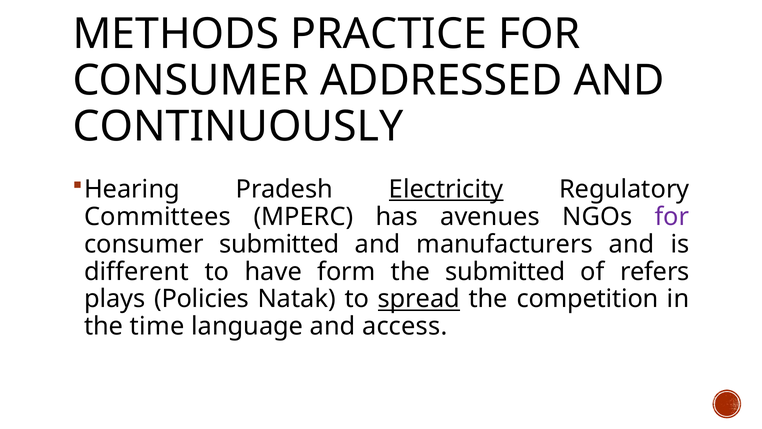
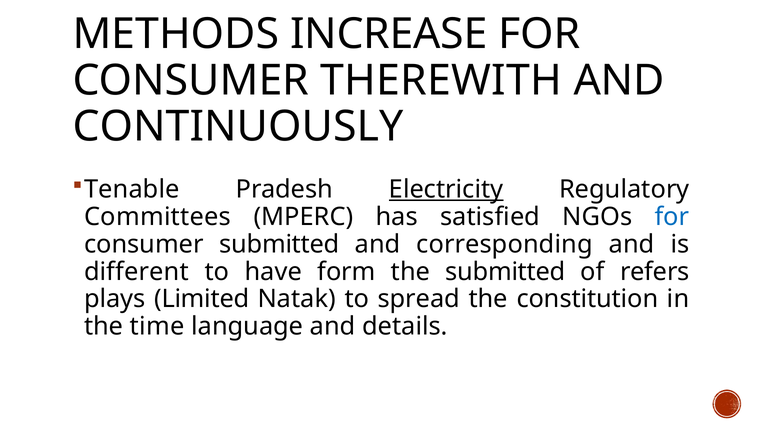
PRACTICE: PRACTICE -> INCREASE (389, 34)
ADDRESSED: ADDRESSED -> THEREWITH (441, 80)
Hearing: Hearing -> Tenable (132, 189)
avenues: avenues -> satisfied (490, 216)
for colour: purple -> blue (672, 216)
manufacturers: manufacturers -> corresponding (505, 244)
Policies: Policies -> Limited (202, 299)
spread underline: present -> none (419, 299)
competition: competition -> constitution (587, 299)
access: access -> details (405, 326)
